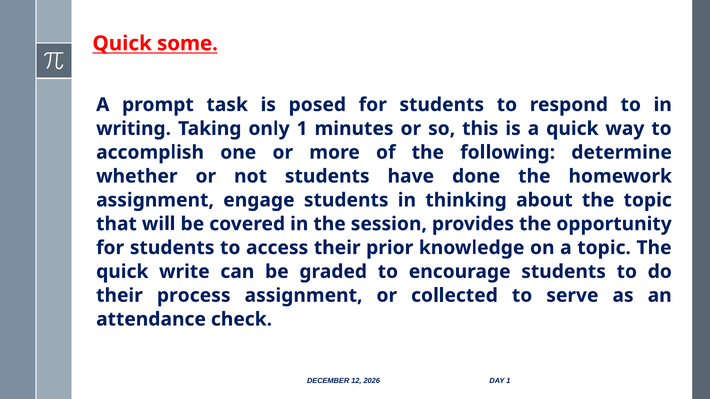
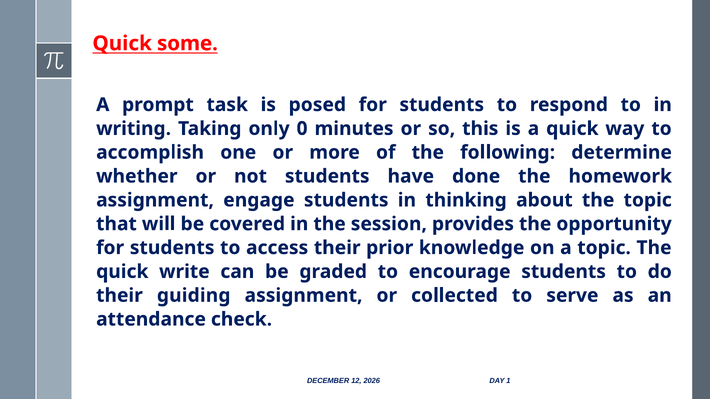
only 1: 1 -> 0 (302, 129)
process: process -> guiding (194, 296)
